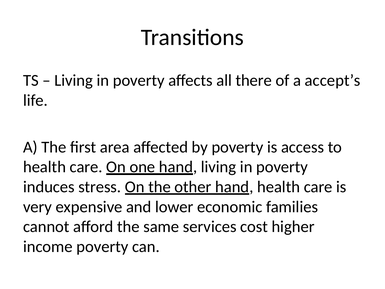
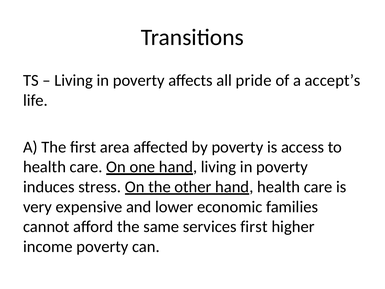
there: there -> pride (254, 80)
services cost: cost -> first (254, 227)
